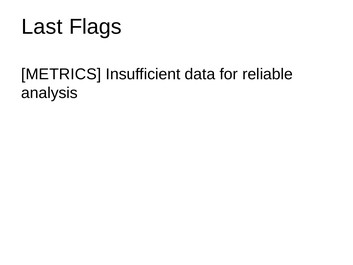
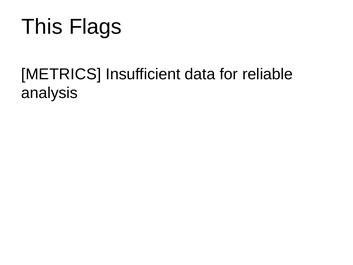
Last: Last -> This (42, 27)
